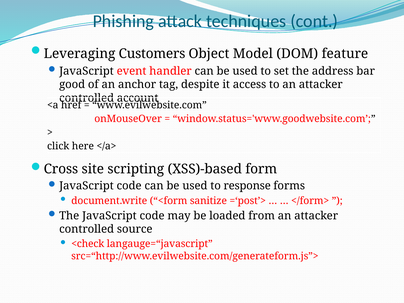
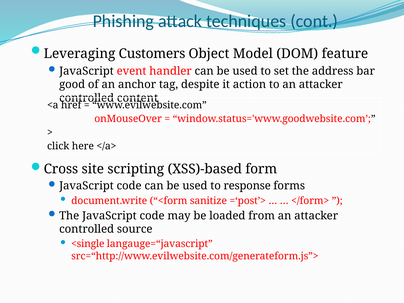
access: access -> action (249, 84)
account: account -> content (138, 98)
<check: <check -> <single (88, 244)
